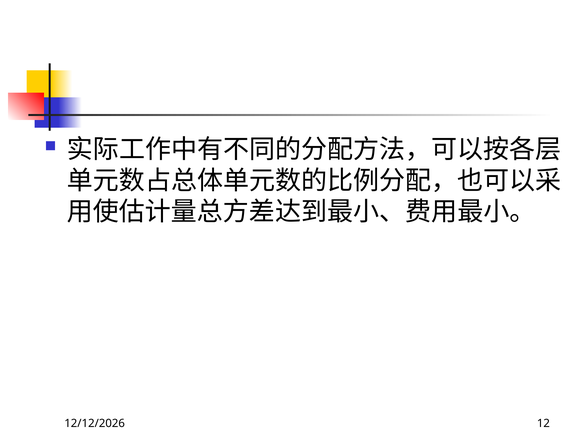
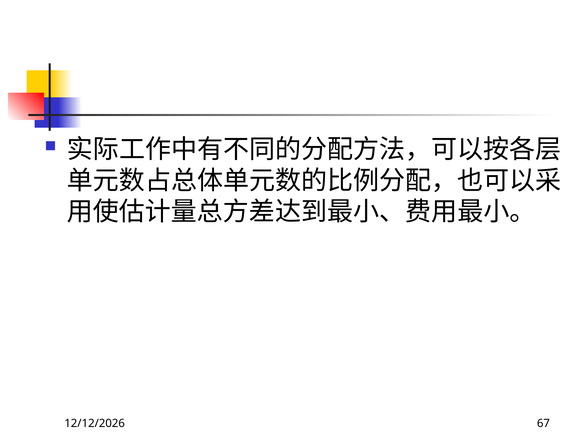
12: 12 -> 67 (543, 423)
